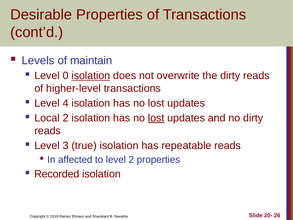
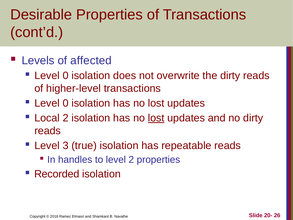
maintain: maintain -> affected (91, 60)
isolation underline: present -> none (91, 76)
4: 4 -> 0 (66, 103)
affected: affected -> handles (75, 159)
